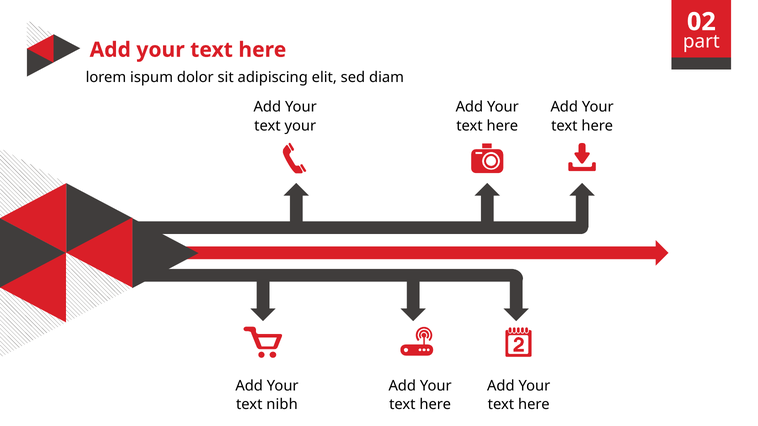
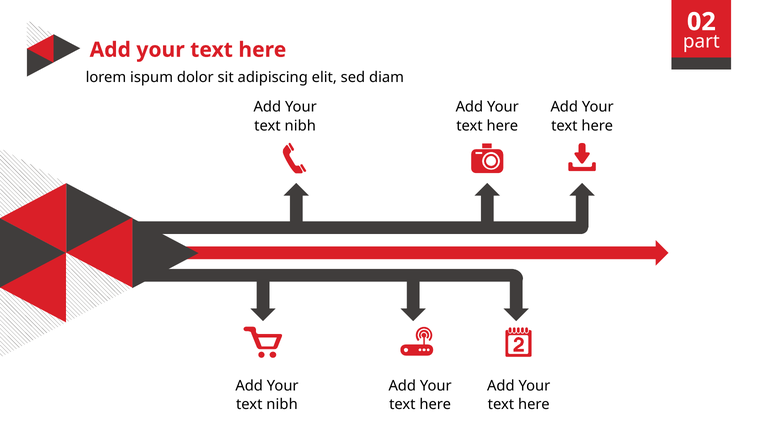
your: your -> nibh (300, 126)
